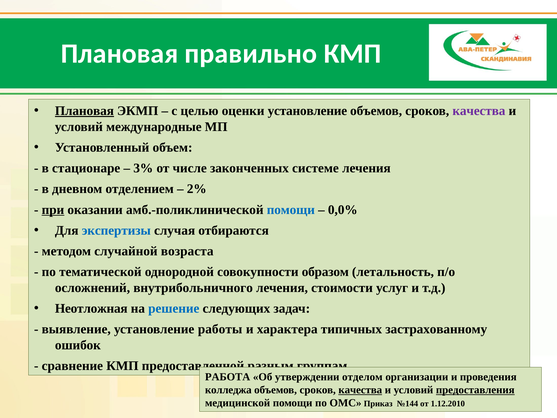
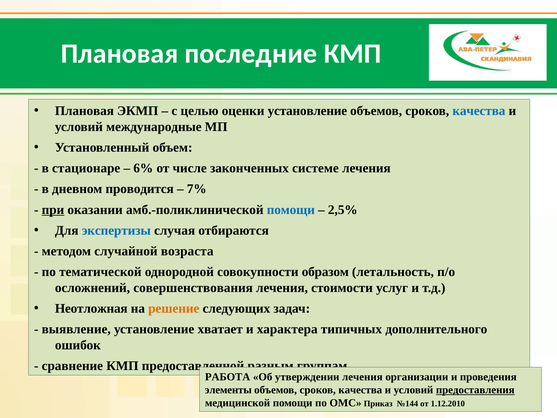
правильно: правильно -> последние (251, 53)
Плановая underline: present -> none (84, 111)
качества colour: purple -> blue (479, 111)
3%: 3% -> 6% (143, 168)
отделением: отделением -> проводится (140, 189)
2%: 2% -> 7% (197, 189)
0,0%: 0,0% -> 2,5% (343, 210)
внутрибольничного: внутрибольничного -> совершенствования (193, 288)
решение colour: blue -> orange (174, 308)
работы: работы -> хватает (220, 329)
застрахованному: застрахованному -> дополнительного (436, 329)
утверждении отделом: отделом -> лечения (362, 377)
колледжа: колледжа -> элементы (228, 390)
качества underline: present -> none (360, 390)
